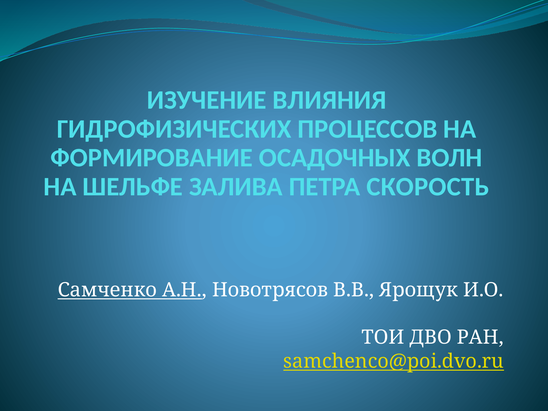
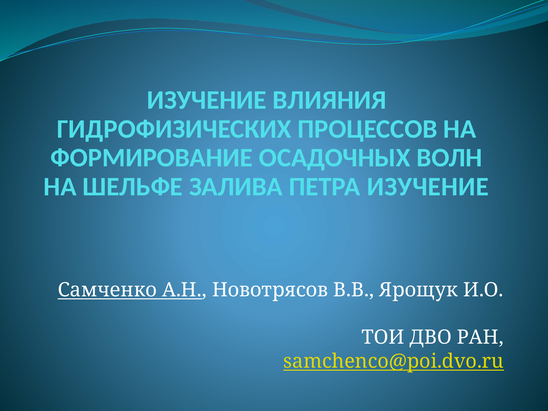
ПЕТРА СКОРОСТЬ: СКОРОСТЬ -> ИЗУЧЕНИЕ (428, 187)
